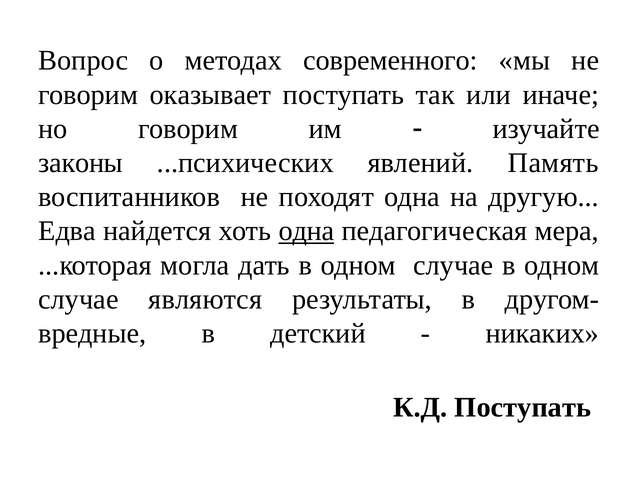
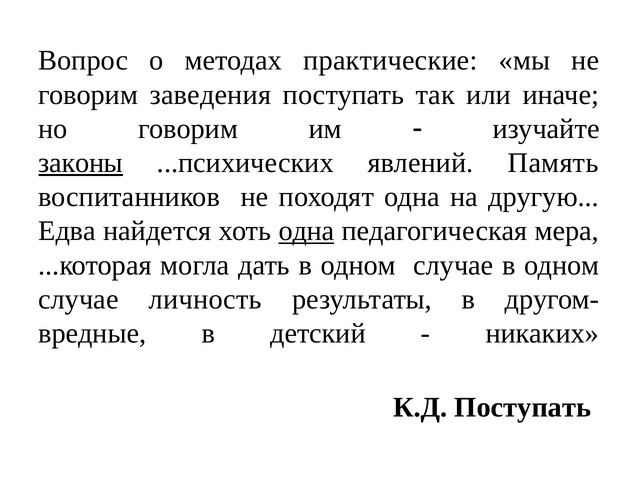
современного: современного -> практические (390, 60)
оказывает: оказывает -> заведения (210, 95)
законы underline: none -> present (81, 163)
являются: являются -> личность (205, 299)
